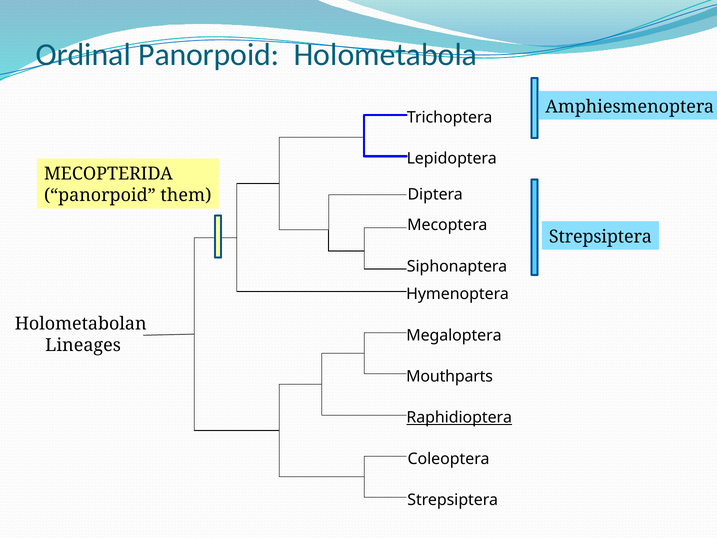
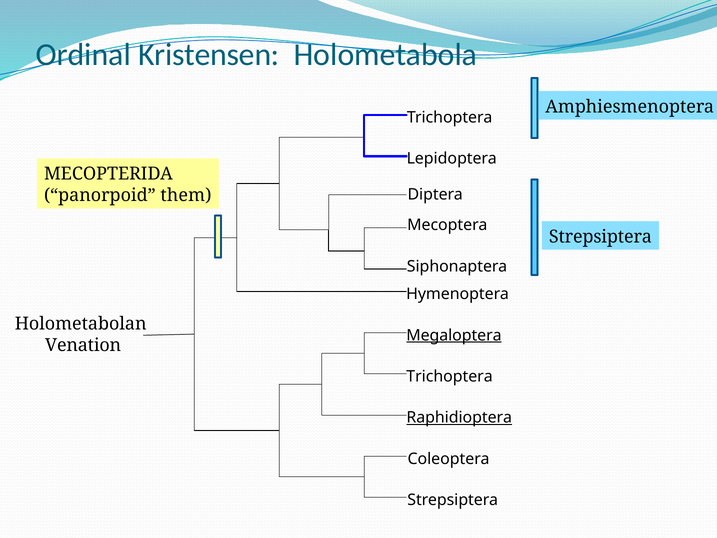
Ordinal Panorpoid: Panorpoid -> Kristensen (209, 55)
Megaloptera underline: none -> present (454, 335)
Lineages: Lineages -> Venation (83, 345)
Mouthparts: Mouthparts -> Trichoptera (450, 376)
